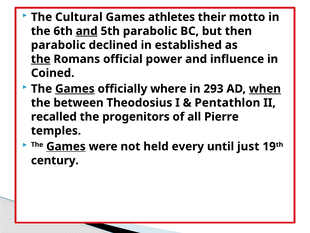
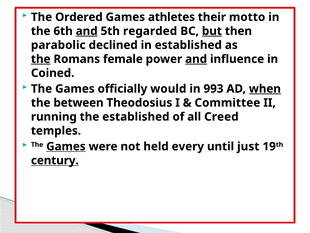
Cultural: Cultural -> Ordered (79, 17)
5th parabolic: parabolic -> regarded (150, 31)
but underline: none -> present (212, 31)
official: official -> female (123, 59)
and underline: none -> present (196, 59)
Games underline: present -> none (75, 89)
where: where -> would (168, 89)
293: 293 -> 993 (213, 89)
Pentathlon: Pentathlon -> Committee (227, 103)
recalled: recalled -> running (54, 117)
the progenitors: progenitors -> established (136, 117)
Pierre: Pierre -> Creed (221, 117)
century underline: none -> present (55, 160)
